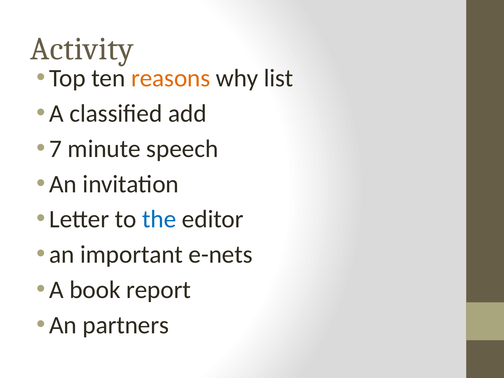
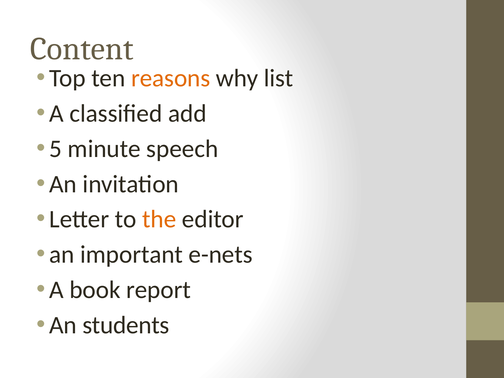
Activity: Activity -> Content (82, 49)
7: 7 -> 5 (56, 149)
the colour: blue -> orange (159, 219)
partners: partners -> students (126, 325)
